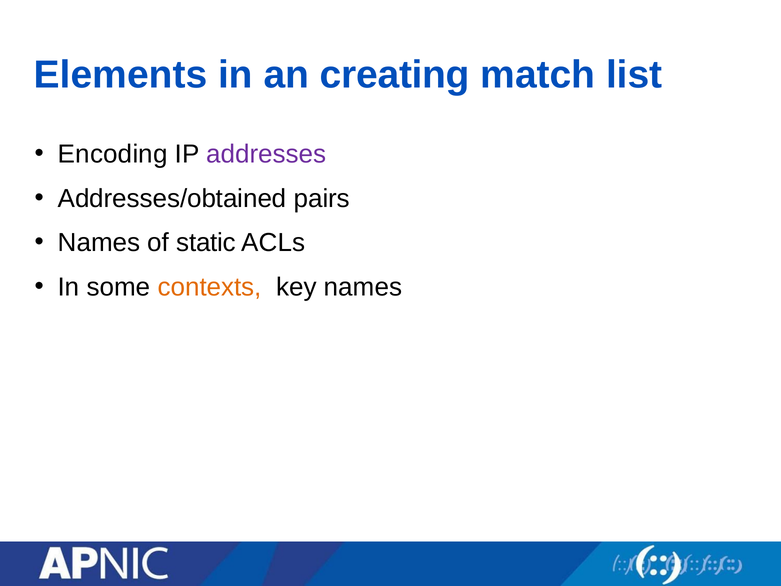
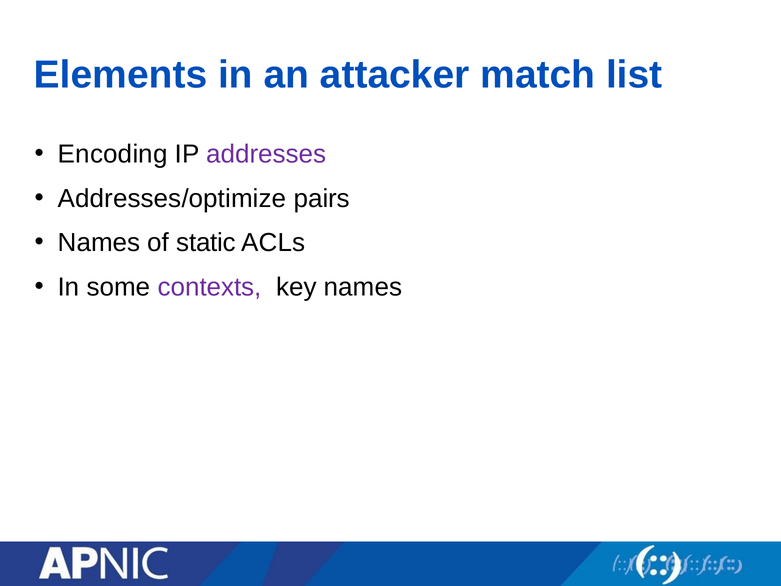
creating: creating -> attacker (395, 75)
Addresses/obtained: Addresses/obtained -> Addresses/optimize (172, 198)
contexts colour: orange -> purple (210, 287)
